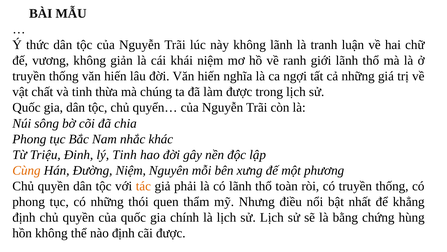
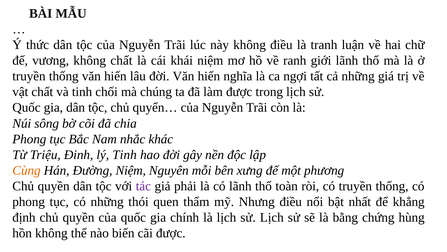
không lãnh: lãnh -> điều (281, 45)
không giản: giản -> chất (121, 60)
thừa: thừa -> chối (107, 92)
tác colour: orange -> purple (143, 186)
nào định: định -> biến (123, 233)
